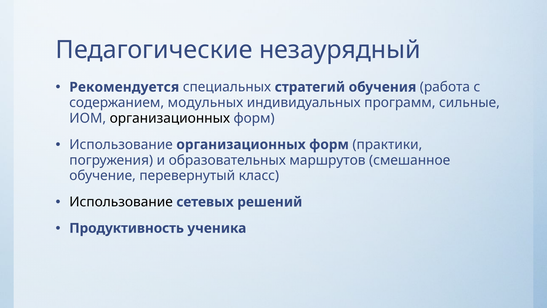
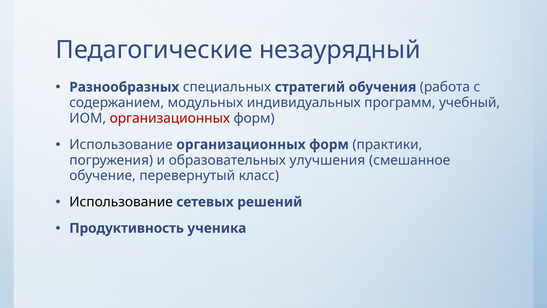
Рекомендуется: Рекомендуется -> Разнообразных (124, 87)
сильные: сильные -> учебный (470, 103)
организационных colour: black -> red (170, 118)
маршрутов: маршрутов -> улучшения (327, 160)
